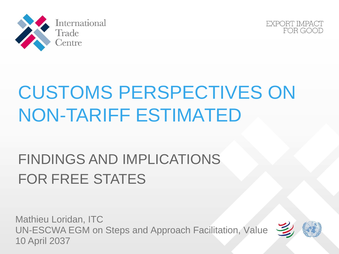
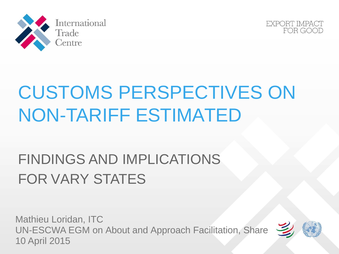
FREE: FREE -> VARY (70, 179)
Steps: Steps -> About (118, 230)
Value: Value -> Share (256, 230)
2037: 2037 -> 2015 (60, 241)
